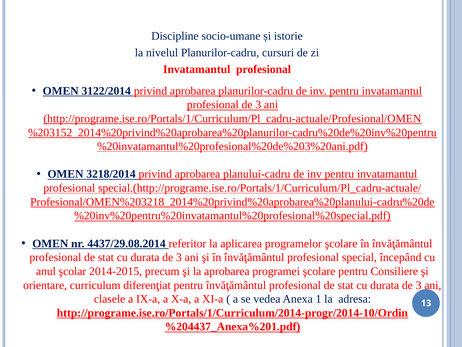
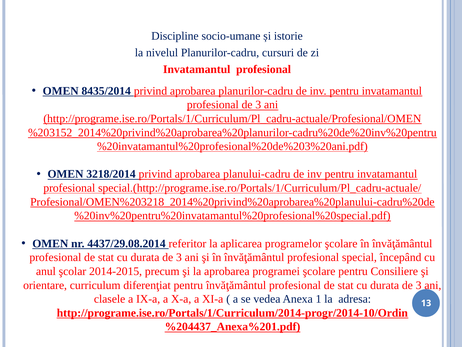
3122/2014: 3122/2014 -> 8435/2014 (106, 91)
